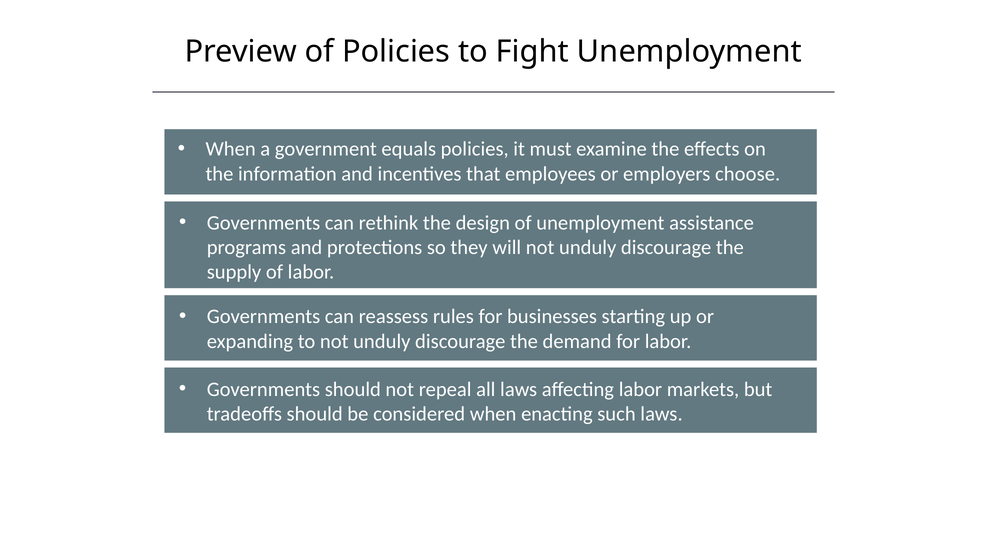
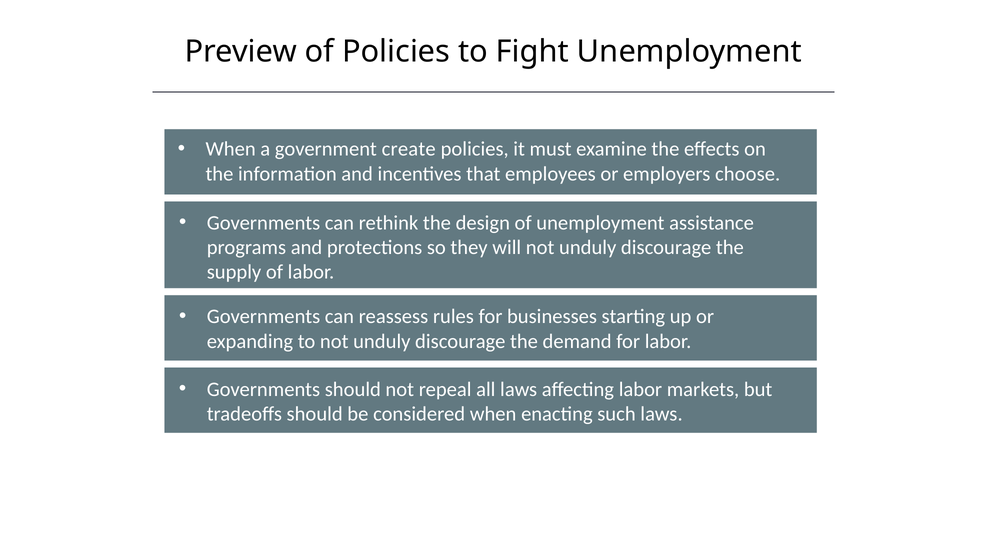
equals: equals -> create (409, 149)
